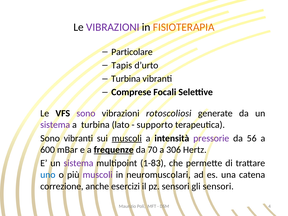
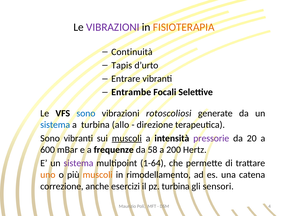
Particolare: Particolare -> Continuità (132, 52)
Turbina: Turbina -> Entrare (126, 79)
Comprese: Comprese -> Entrambe (131, 92)
sono colour: purple -> blue (86, 113)
sistema colour: purple -> blue (55, 125)
lato: lato -> allo (121, 125)
supporto: supporto -> direzione (155, 125)
56: 56 -> 20 (252, 138)
frequenze underline: present -> none (114, 150)
70: 70 -> 58 (152, 150)
306: 306 -> 200 (174, 150)
1-83: 1-83 -> 1-64 (153, 163)
uno colour: blue -> orange (48, 175)
muscoli colour: purple -> orange (98, 175)
neuromuscolari: neuromuscolari -> rimodellamento (159, 175)
pz sensori: sensori -> turbina (176, 186)
